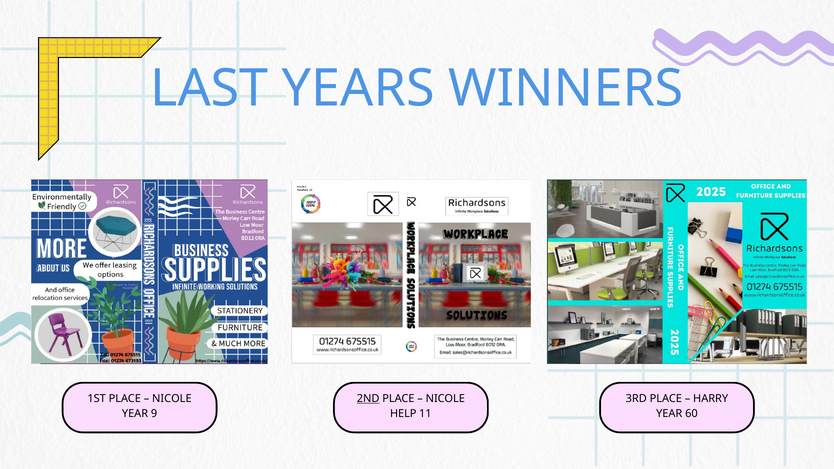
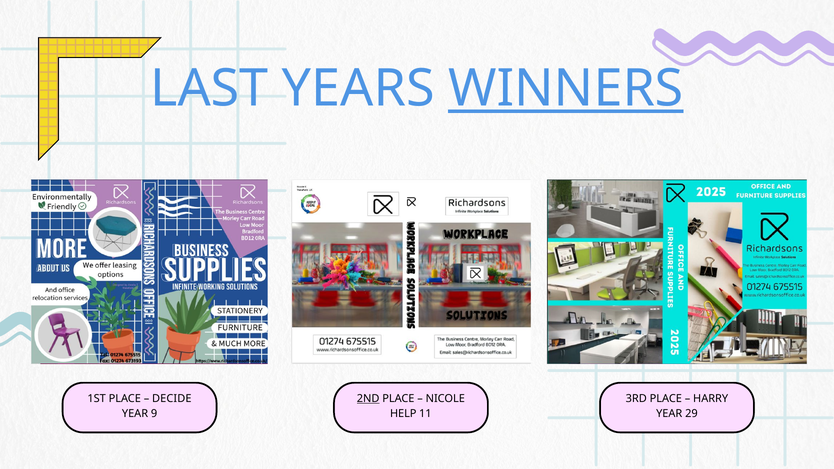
WINNERS underline: none -> present (566, 89)
NICOLE: NICOLE -> DECIDE (172, 399)
60: 60 -> 29 (691, 414)
